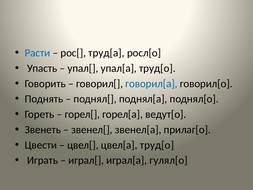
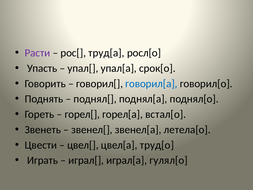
Расти colour: blue -> purple (37, 53)
упал[а труд[о: труд[о -> срок[о (157, 68)
ведут[о: ведут[о -> встал[о (166, 114)
прилаг[о: прилаг[о -> летела[о (187, 129)
